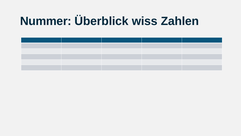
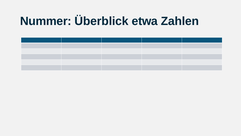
wiss: wiss -> etwa (145, 21)
